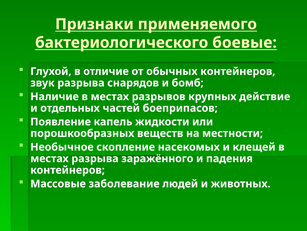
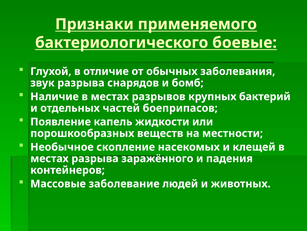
обычных контейнеров: контейнеров -> заболевания (238, 71)
действие: действие -> бактерий (265, 96)
